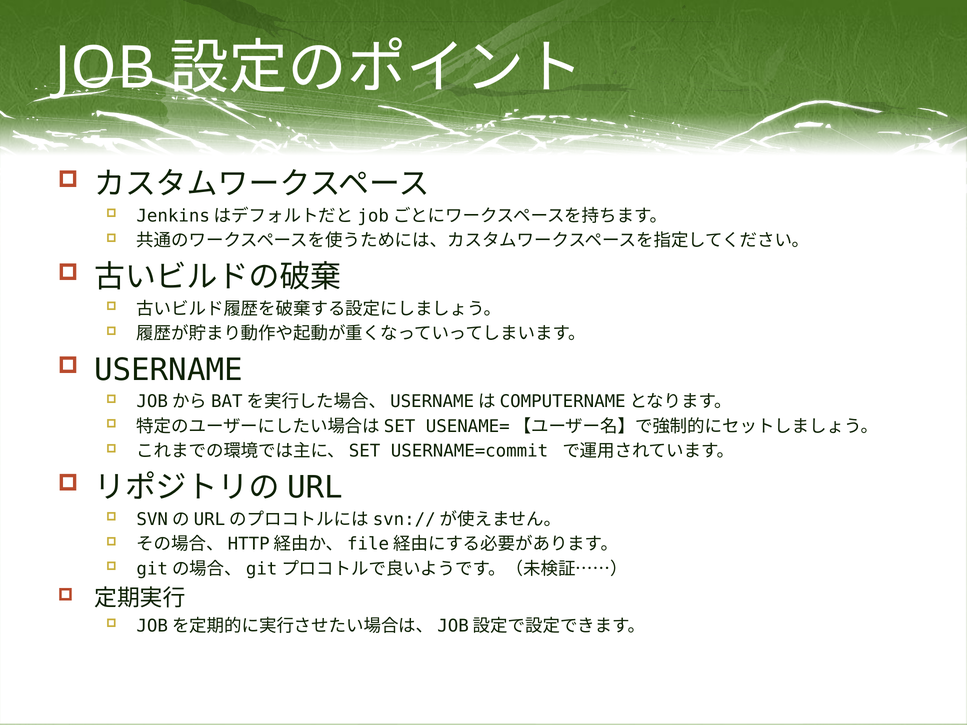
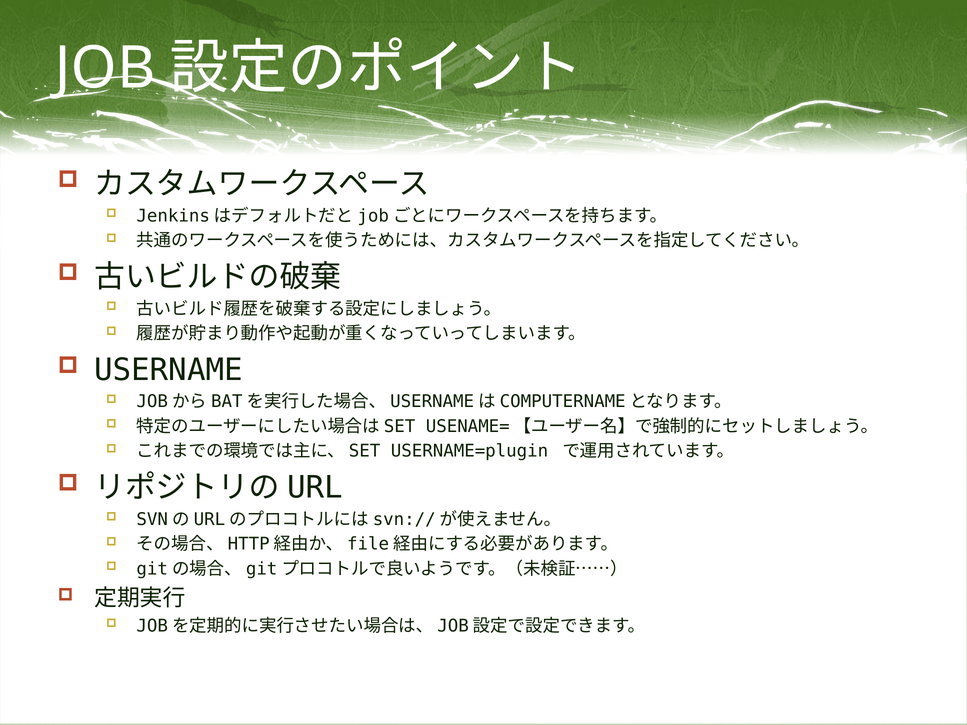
USERNAME=commit: USERNAME=commit -> USERNAME=plugin (470, 451)
